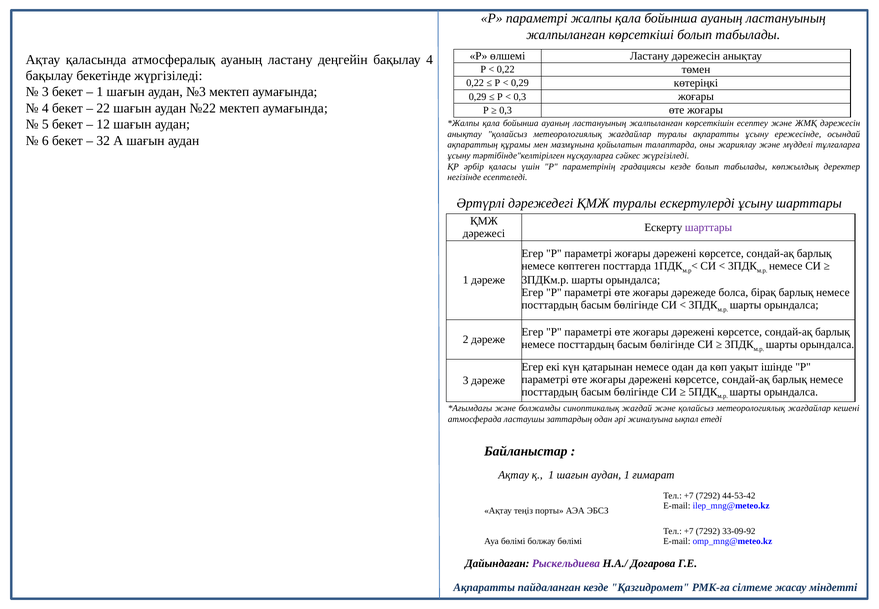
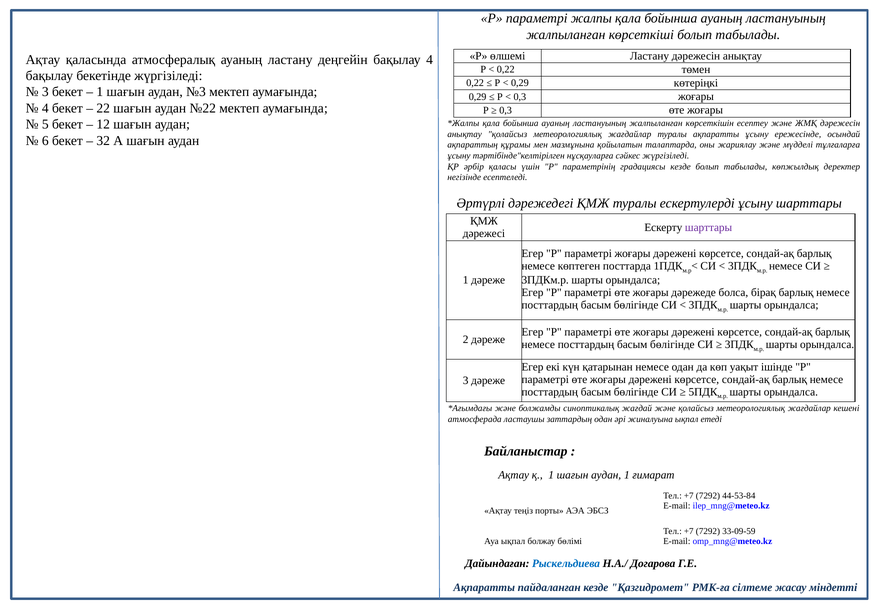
44-53-42: 44-53-42 -> 44-53-84 (739, 495)
33-09-92: 33-09-92 -> 33-09-59 (739, 531)
Ауа бөлімі: бөлімі -> ықпал (513, 541)
Рыскельдиева colour: purple -> blue (566, 563)
